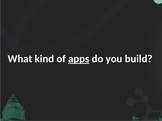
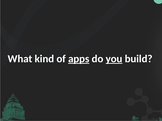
you underline: none -> present (114, 59)
